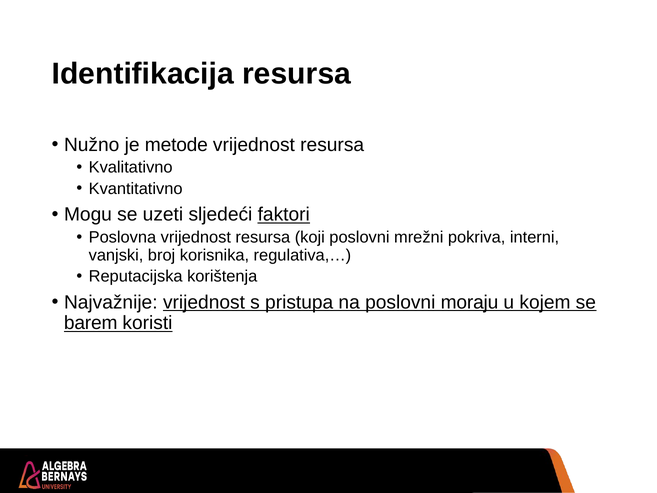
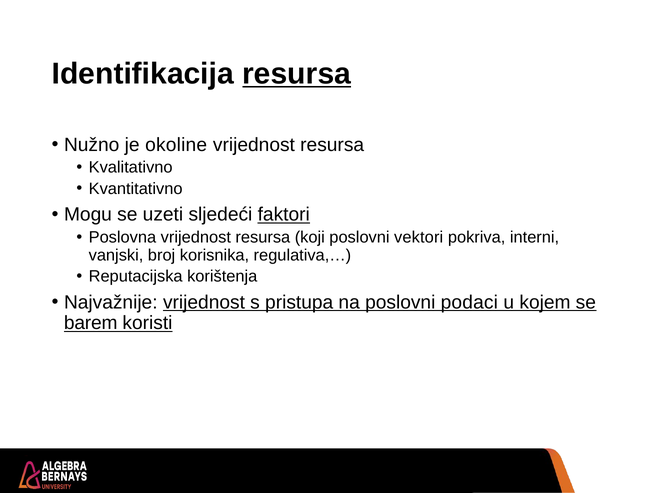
resursa underline: none -> present (297, 74)
metode: metode -> okoline (176, 145)
mrežni: mrežni -> vektori (419, 237)
moraju: moraju -> podaci (469, 302)
